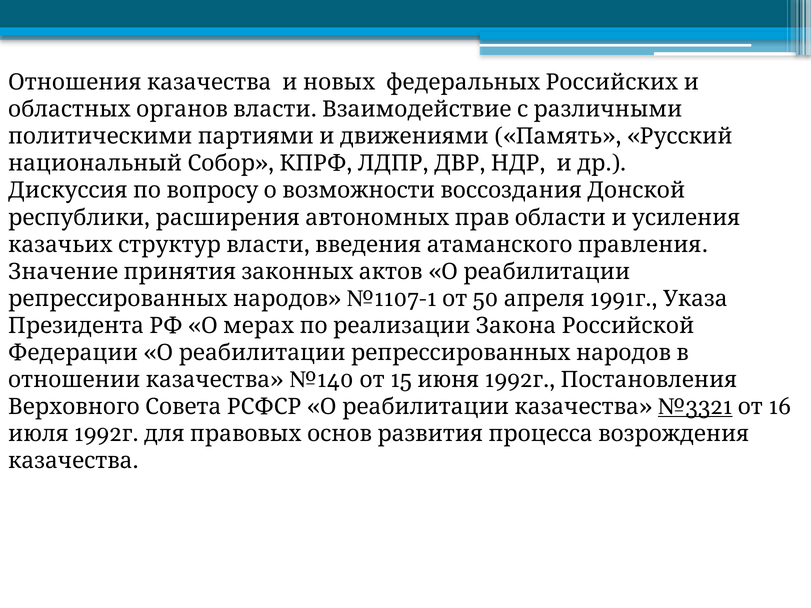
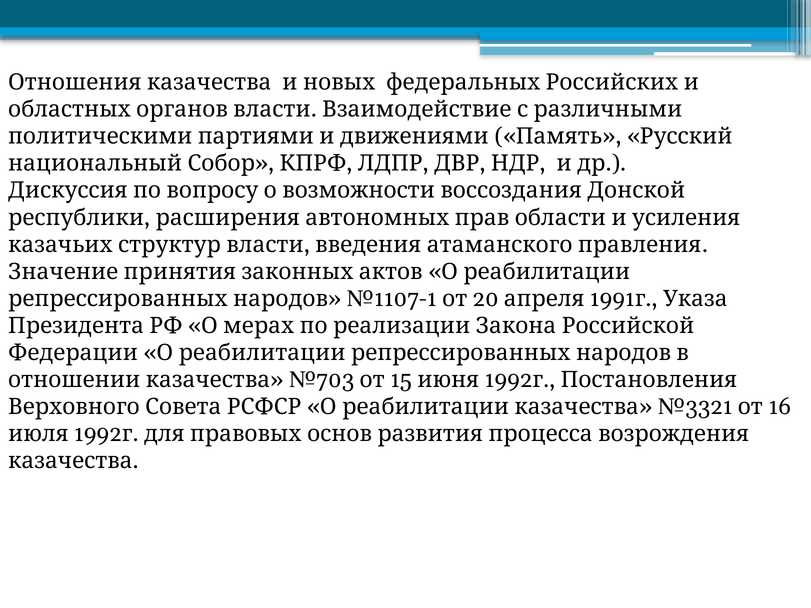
50: 50 -> 20 (486, 299)
№140: №140 -> №703 (322, 380)
№3321 underline: present -> none (695, 407)
